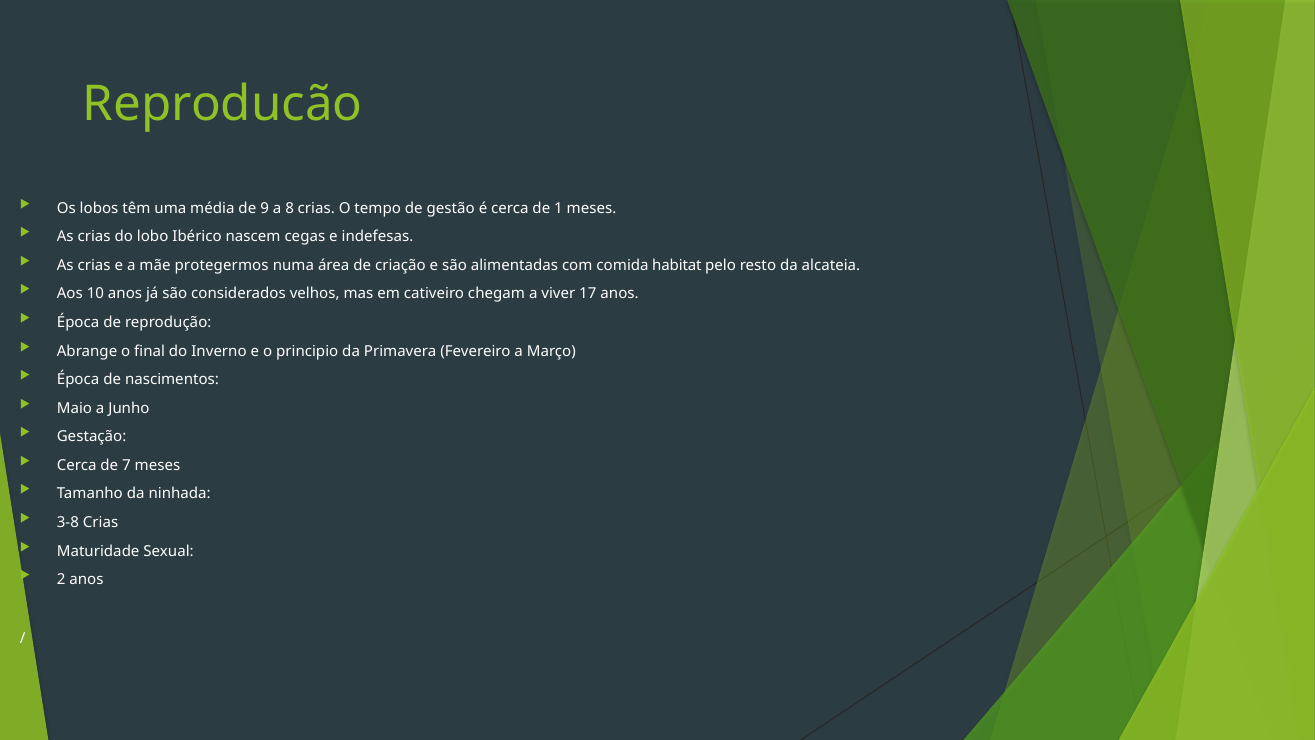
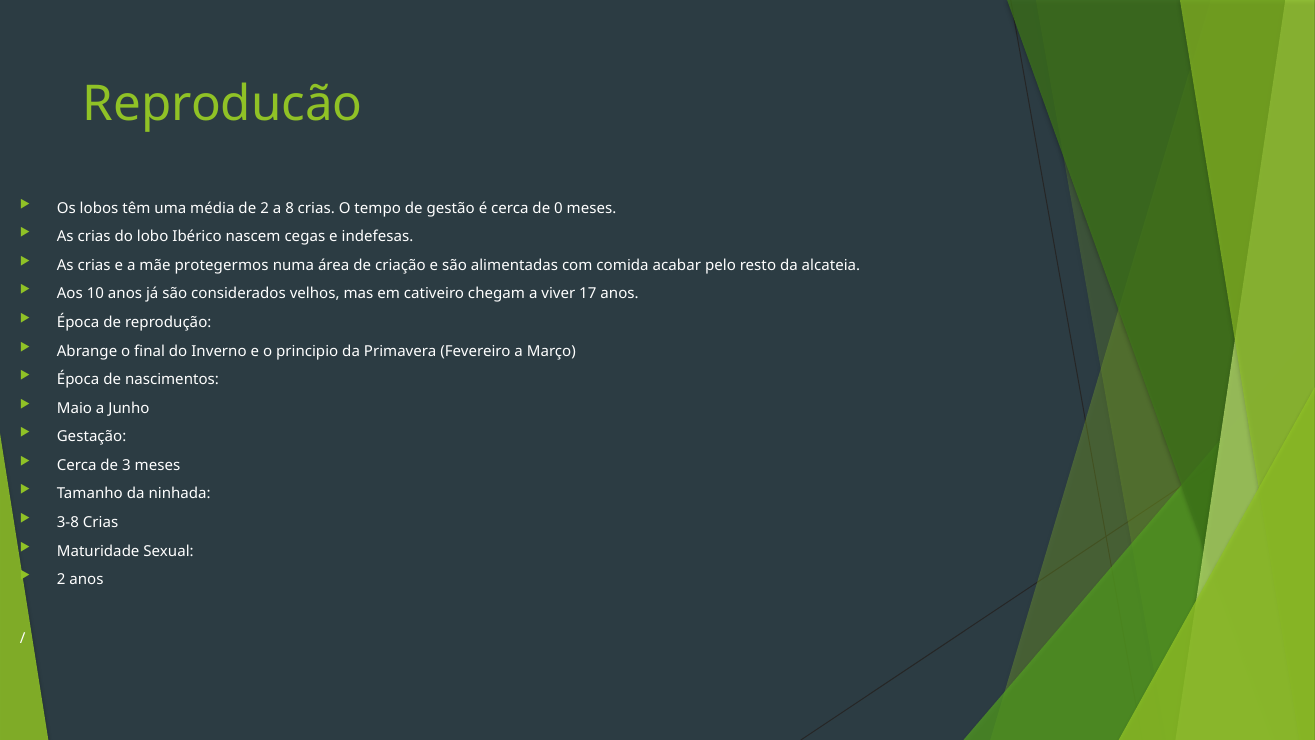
de 9: 9 -> 2 (265, 208)
1: 1 -> 0 (559, 208)
habitat: habitat -> acabar (677, 265)
7: 7 -> 3 (127, 465)
